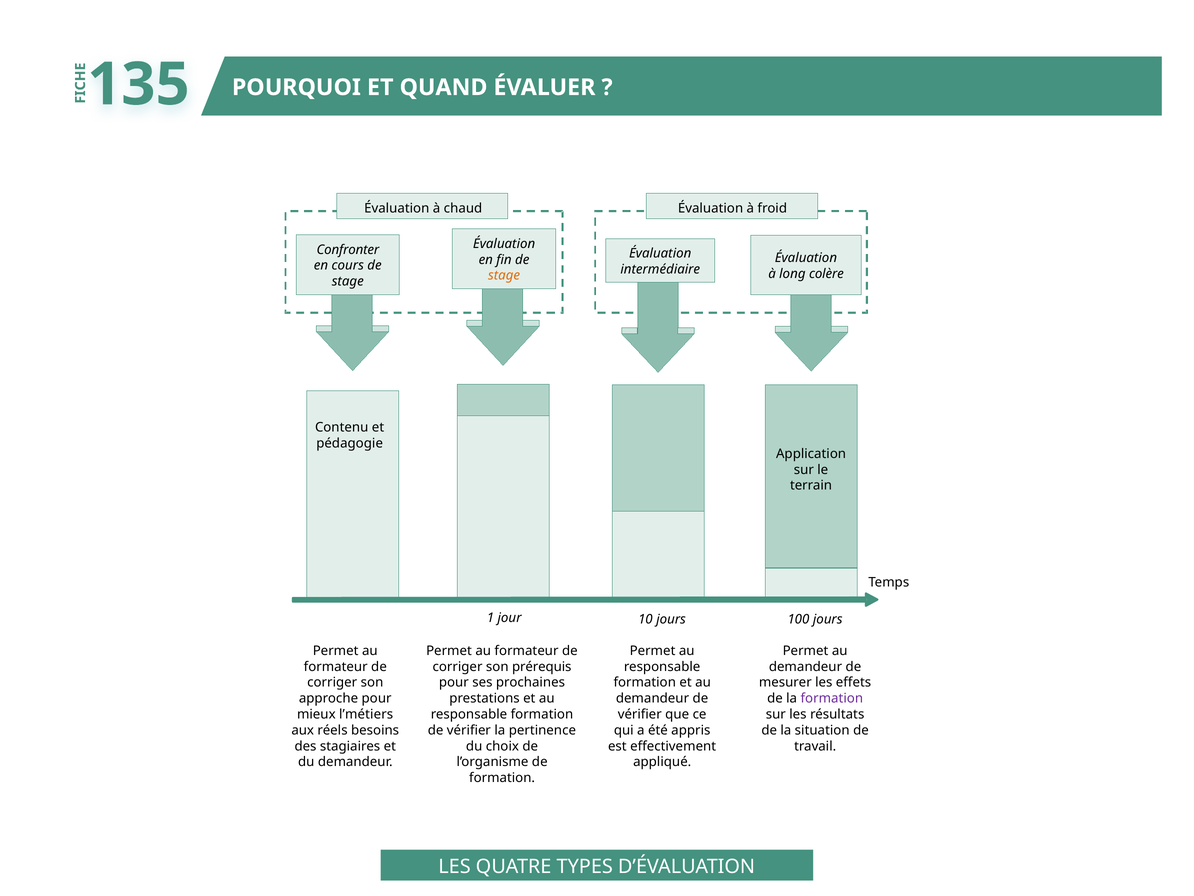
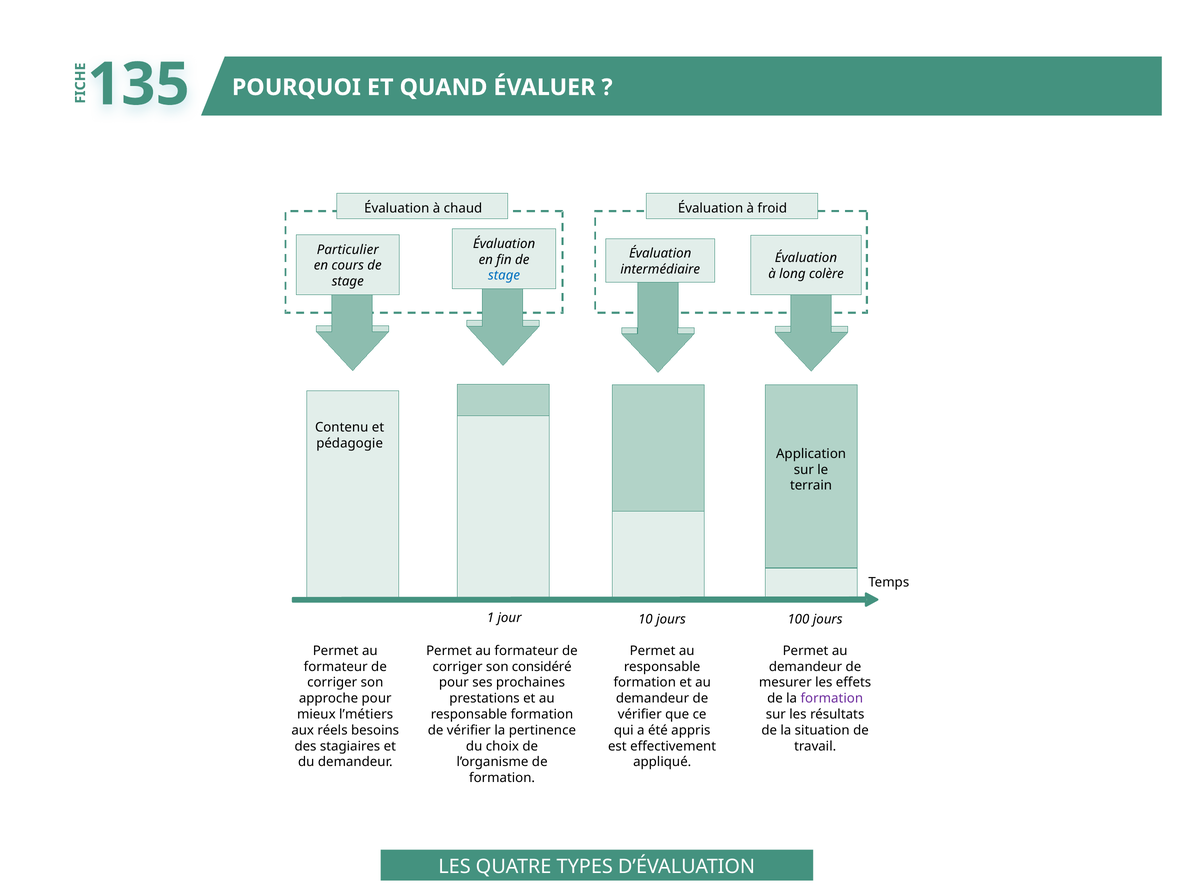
Confronter: Confronter -> Particulier (348, 250)
stage colour: orange -> blue (504, 275)
prérequis: prérequis -> considéré (542, 666)
